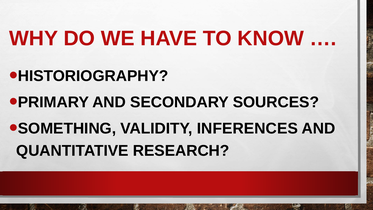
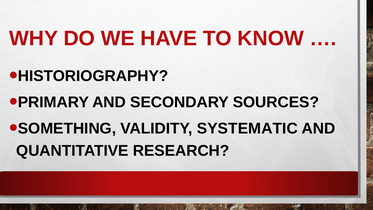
INFERENCES: INFERENCES -> SYSTEMATIC (247, 128)
